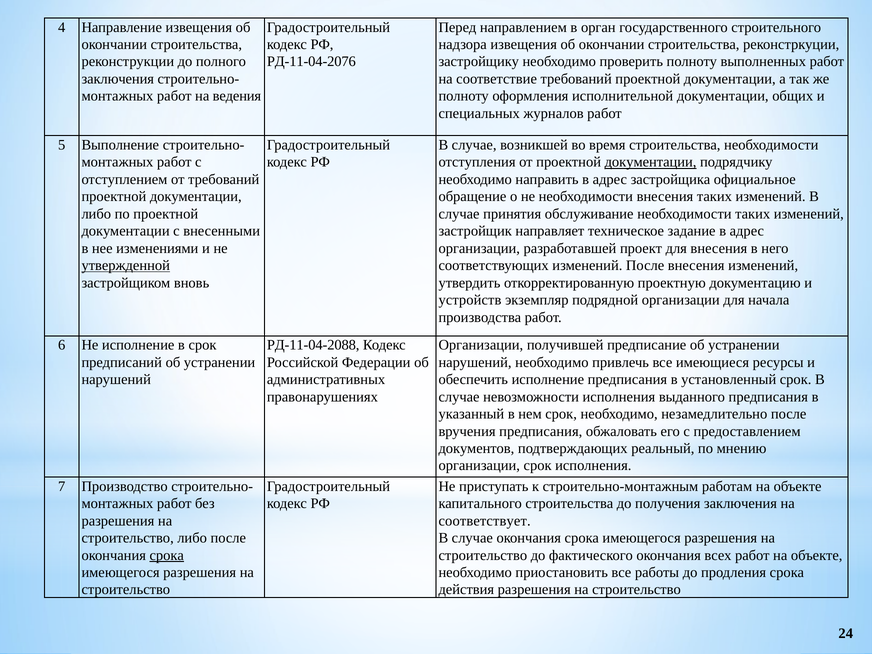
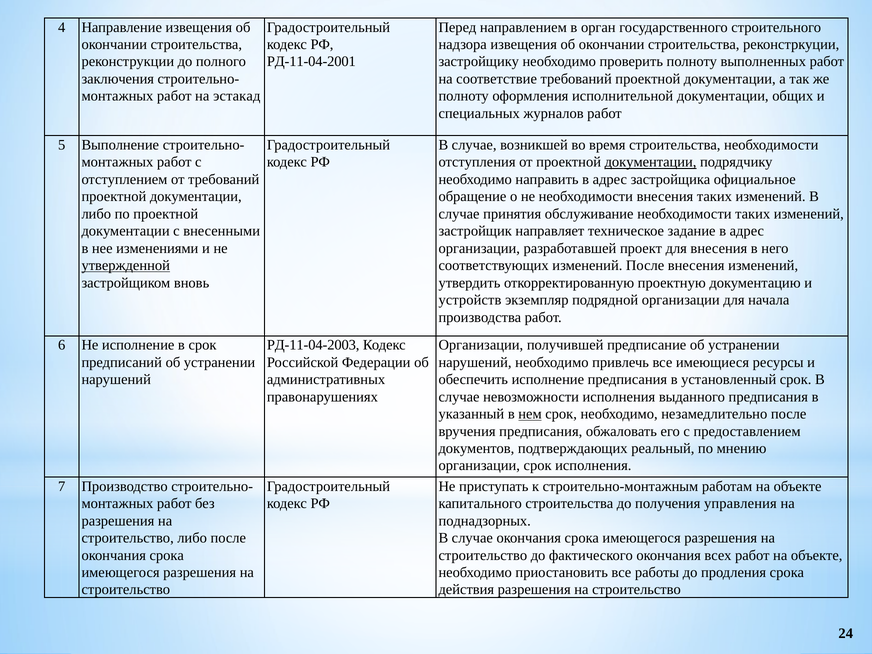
РД-11-04-2076: РД-11-04-2076 -> РД-11-04-2001 (311, 62)
ведения: ведения -> эстакад (237, 96)
РД-11-04-2088: РД-11-04-2088 -> РД-11-04-2003 (313, 345)
нем underline: none -> present (530, 414)
получения заключения: заключения -> управления (740, 504)
соответствует: соответствует -> поднадзорных (485, 521)
срока underline: present -> none (167, 555)
